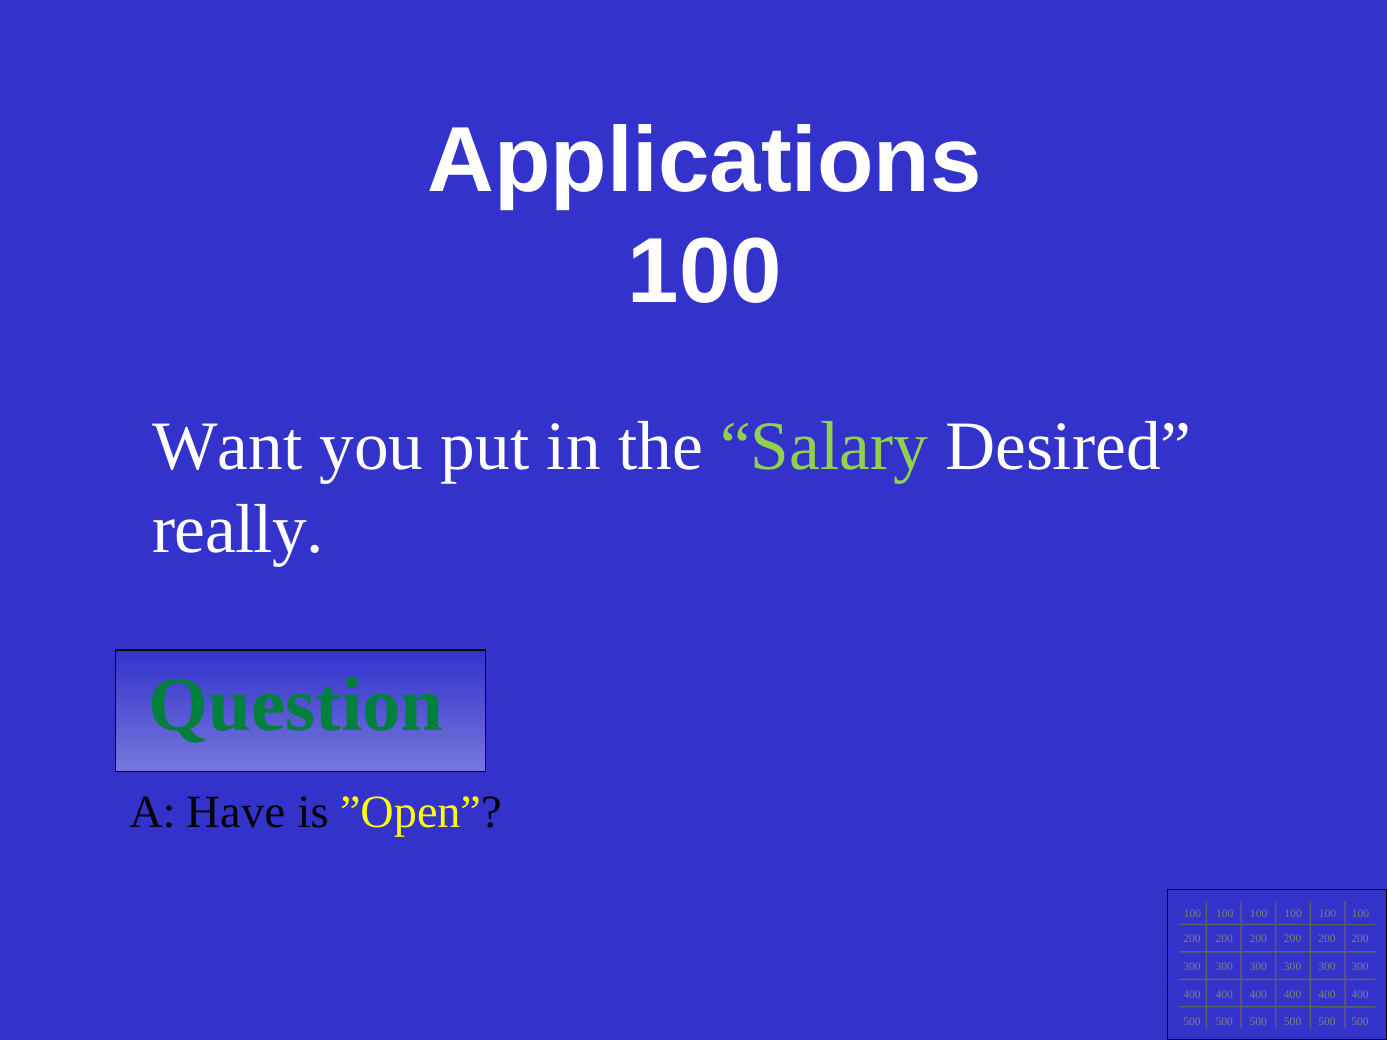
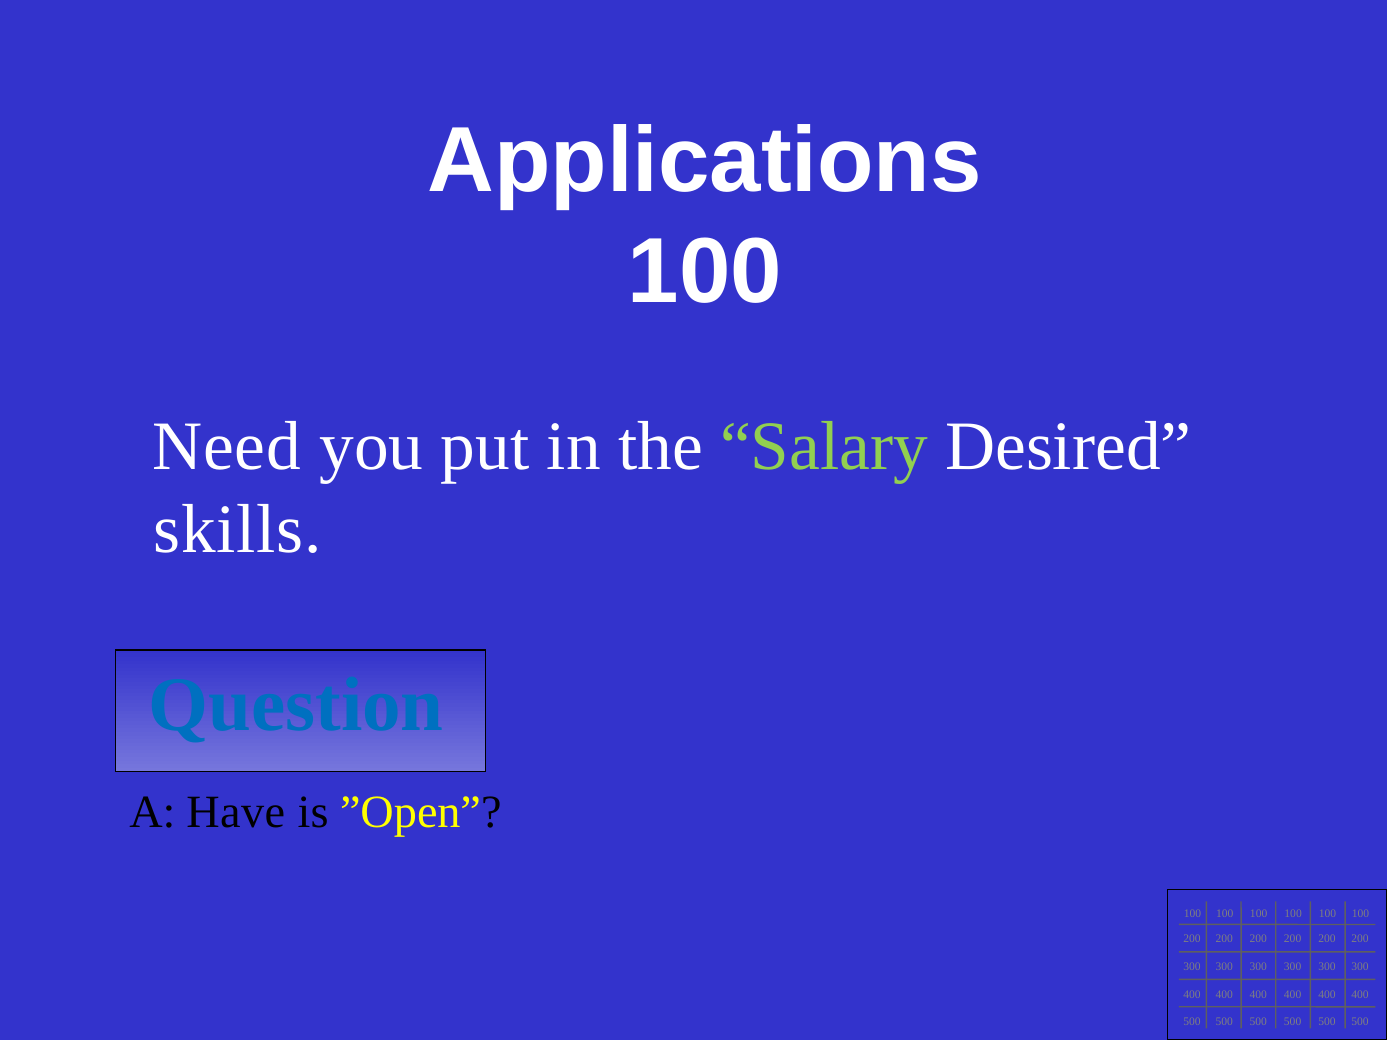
Want: Want -> Need (227, 446)
really: really -> skills (238, 529)
Question colour: green -> blue (296, 706)
